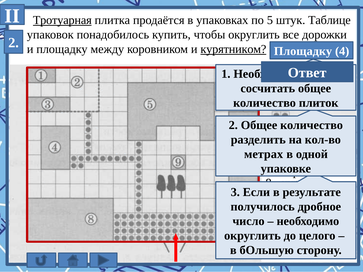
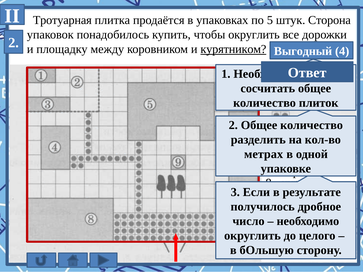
Тротуарная underline: present -> none (62, 20)
Таблице: Таблице -> Сторона (329, 20)
Площадку: Площадку -> Выгодный (303, 51)
